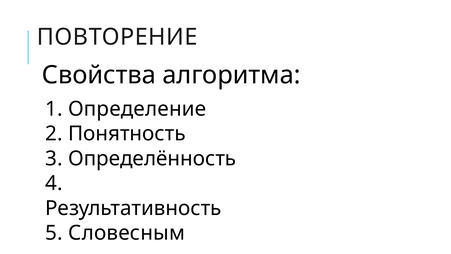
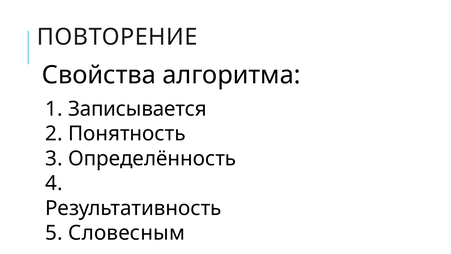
Определение: Определение -> Записывается (137, 109)
